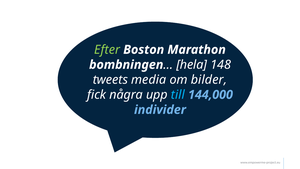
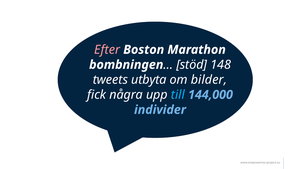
Efter colour: light green -> pink (107, 50)
hela: hela -> stöd (192, 65)
media: media -> utbyta (149, 80)
